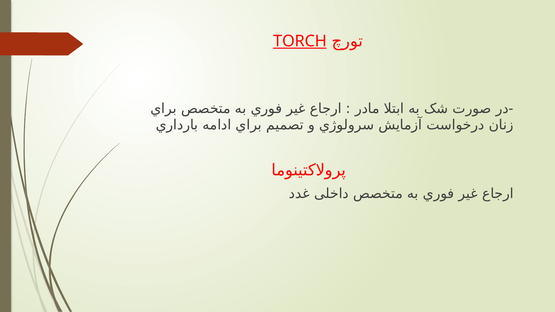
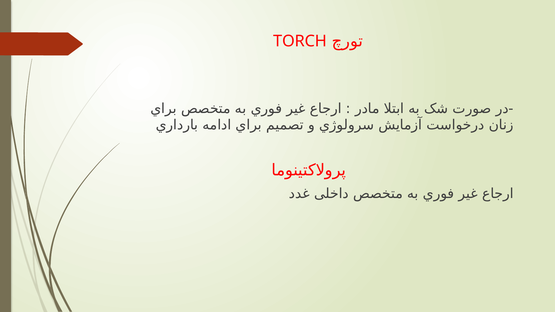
TORCH underline: present -> none (300, 41)
